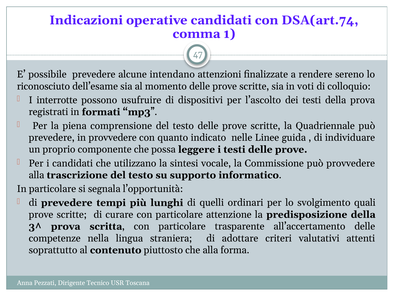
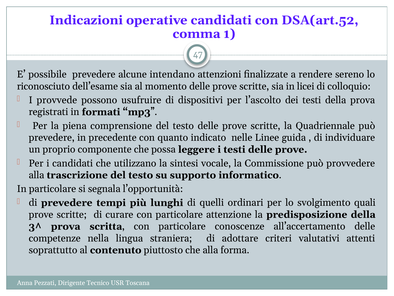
DSA(art.74: DSA(art.74 -> DSA(art.52 (320, 20)
voti: voti -> licei (306, 86)
interrotte: interrotte -> provvede (57, 100)
in provvedere: provvedere -> precedente (113, 137)
trasparente: trasparente -> conoscenze (240, 226)
